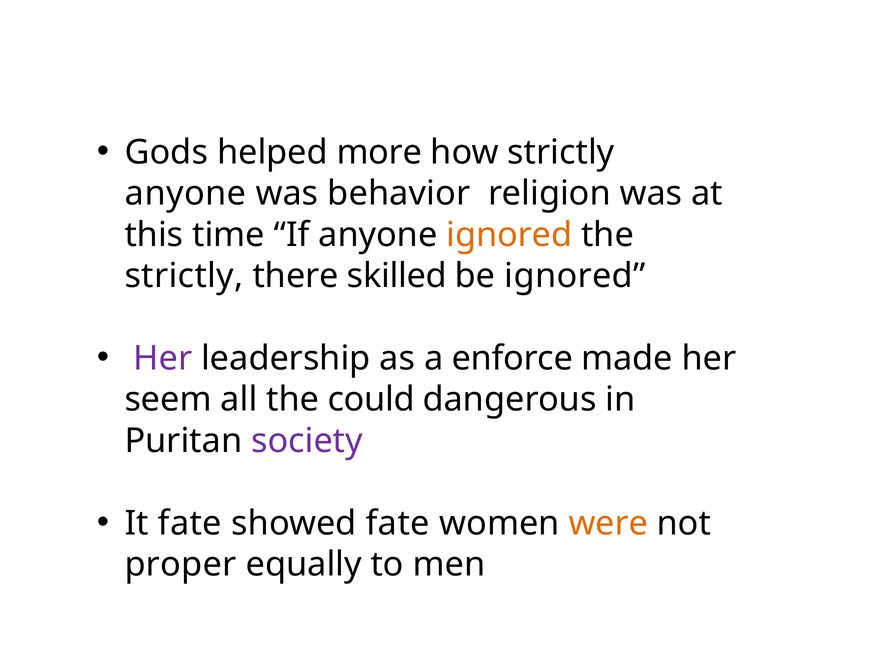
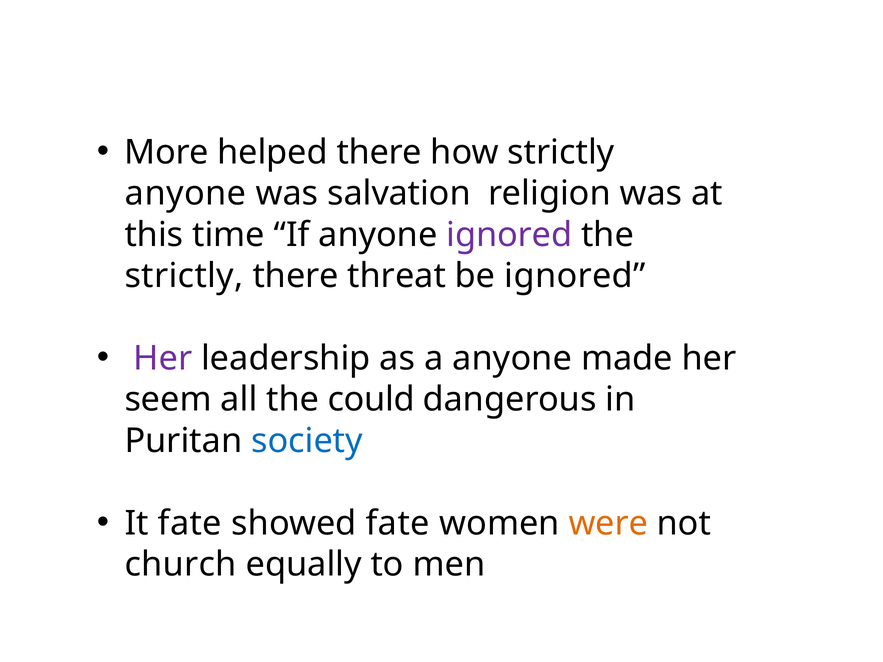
Gods: Gods -> More (167, 152)
helped more: more -> there (379, 152)
behavior: behavior -> salvation (399, 194)
ignored colour: orange -> purple (509, 235)
skilled: skilled -> threat (397, 276)
a enforce: enforce -> anyone (512, 359)
society colour: purple -> blue (307, 441)
proper: proper -> church (181, 565)
